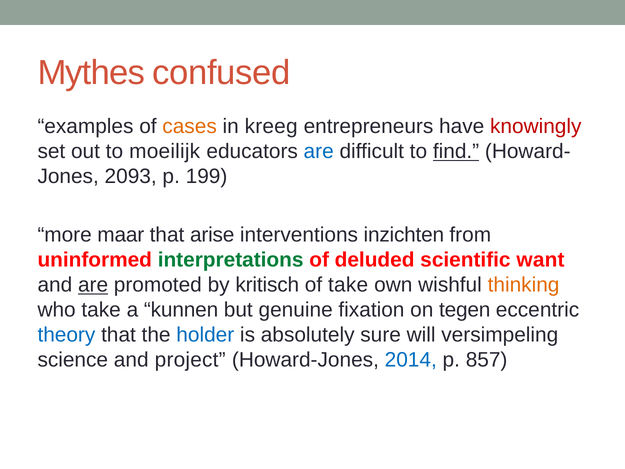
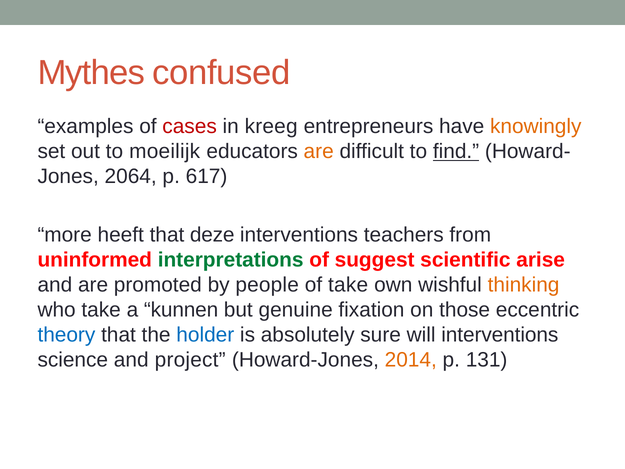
cases colour: orange -> red (190, 126)
knowingly colour: red -> orange (536, 126)
are colour: blue -> orange (319, 151)
2093: 2093 -> 2064 (131, 176)
199: 199 -> 617 (207, 176)
maar: maar -> heeft (121, 235)
arise: arise -> deze (212, 235)
inzichten: inzichten -> teachers (404, 235)
deluded: deluded -> suggest (375, 260)
want: want -> arise (541, 260)
are underline: present -> none (93, 285)
kritisch: kritisch -> people (267, 285)
tegen: tegen -> those (465, 310)
will versimpeling: versimpeling -> interventions (500, 335)
2014 colour: blue -> orange (411, 360)
857: 857 -> 131 (487, 360)
